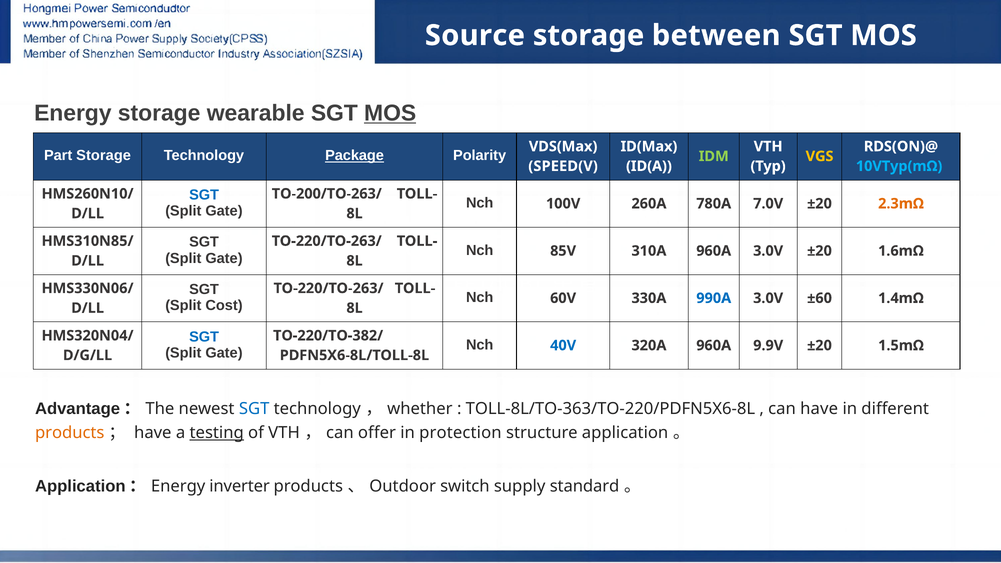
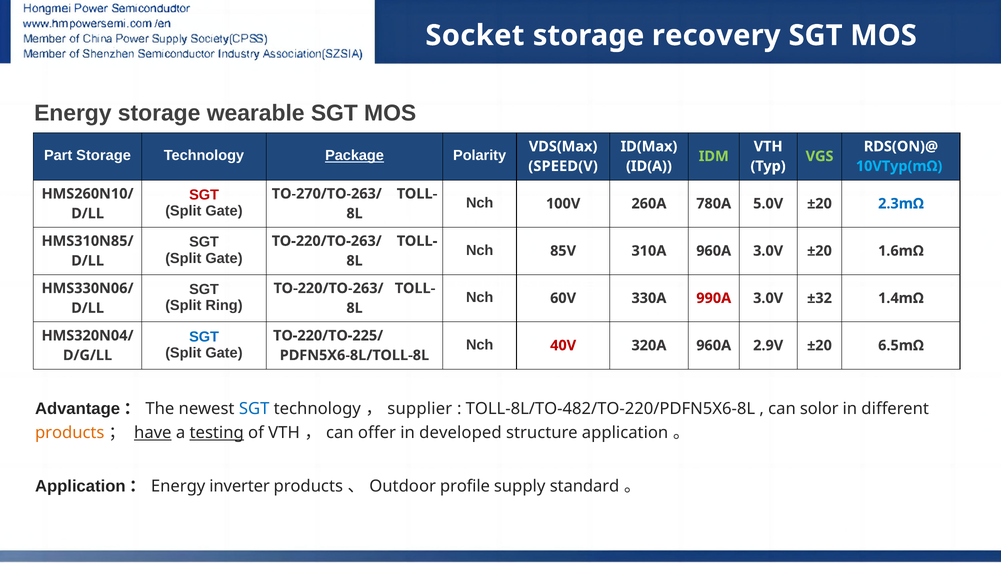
Source: Source -> Socket (475, 35)
between: between -> recovery (716, 35)
MOS underline: present -> none (390, 113)
VGS colour: yellow -> light green (820, 156)
SGT colour: blue -> red (204, 195)
TO-200/TO-263/: TO-200/TO-263/ -> TO-270/TO-263/ (327, 194)
7.0V: 7.0V -> 5.0V (768, 204)
2.3mΩ colour: orange -> blue (901, 204)
990A colour: blue -> red (714, 298)
±60: ±60 -> ±32 (820, 298)
Cost: Cost -> Ring (224, 306)
TO-220/TO-382/: TO-220/TO-382/ -> TO-220/TO-225/ (328, 336)
40V colour: blue -> red (563, 345)
9.9V: 9.9V -> 2.9V (768, 345)
1.5mΩ: 1.5mΩ -> 6.5mΩ (901, 345)
whether: whether -> supplier (420, 409)
TOLL-8L/TO-363/TO-220/PDFN5X6-8L: TOLL-8L/TO-363/TO-220/PDFN5X6-8L -> TOLL-8L/TO-482/TO-220/PDFN5X6-8L (610, 409)
can have: have -> solor (819, 409)
have underline: none -> present (153, 433)
protection: protection -> developed (460, 433)
switch: switch -> profile (465, 486)
